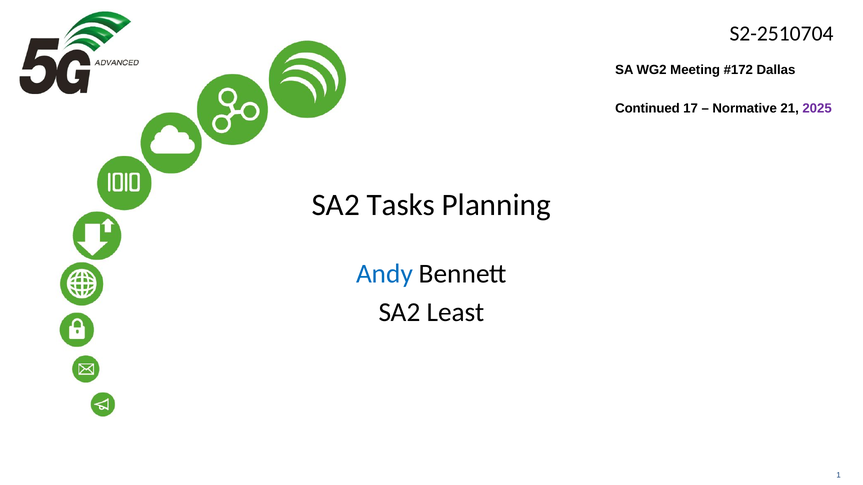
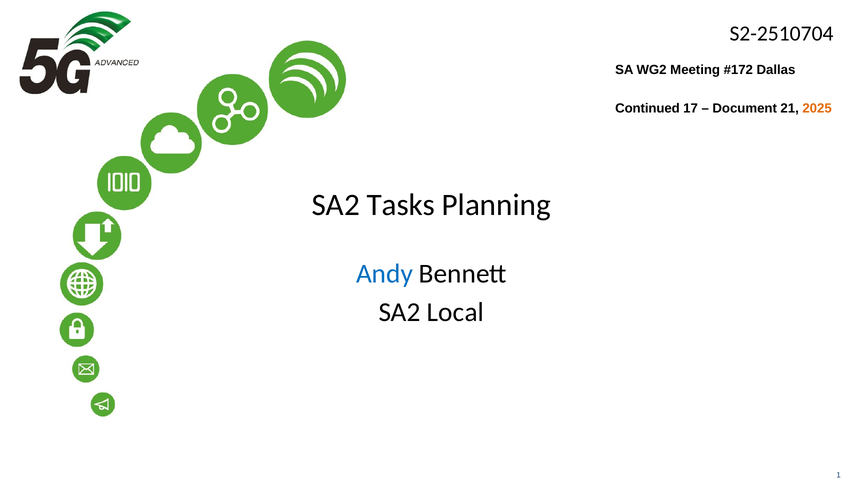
Normative: Normative -> Document (745, 108)
2025 colour: purple -> orange (817, 108)
Least: Least -> Local (455, 312)
